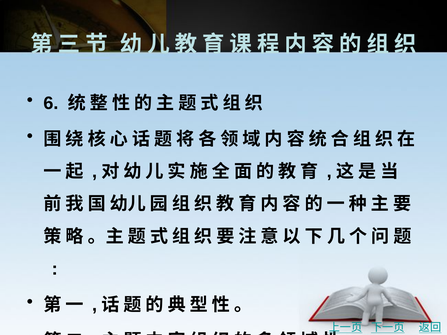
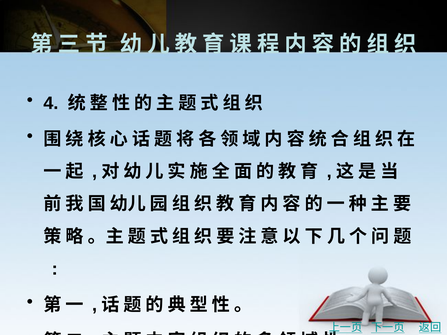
6: 6 -> 4 (51, 103)
